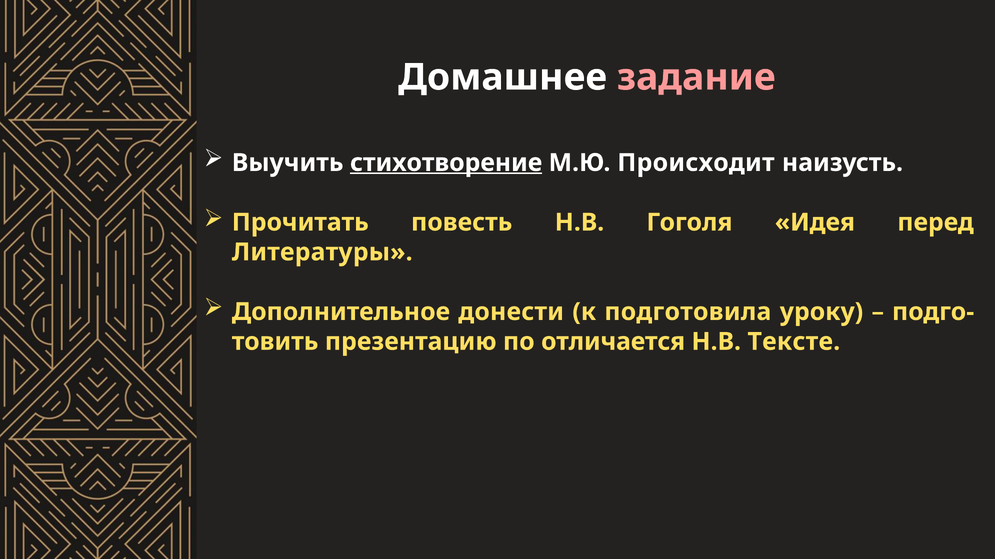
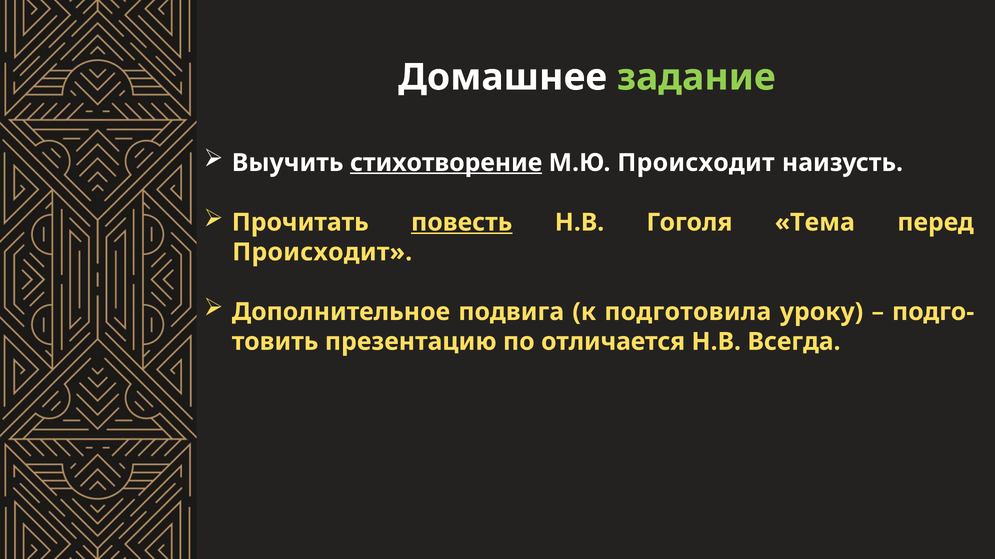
задание colour: pink -> light green (696, 77)
повесть underline: none -> present (462, 223)
Идея: Идея -> Тема (815, 223)
Литературы: Литературы -> Происходит (322, 252)
донести: донести -> подвига (511, 312)
Тексте: Тексте -> Всегда (794, 342)
